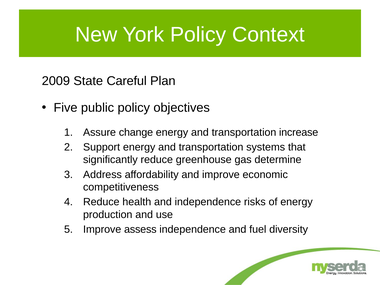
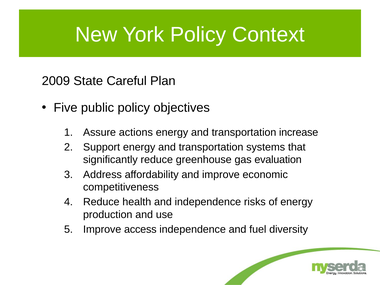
change: change -> actions (136, 132)
determine: determine -> evaluation (278, 160)
assess: assess -> access (140, 229)
